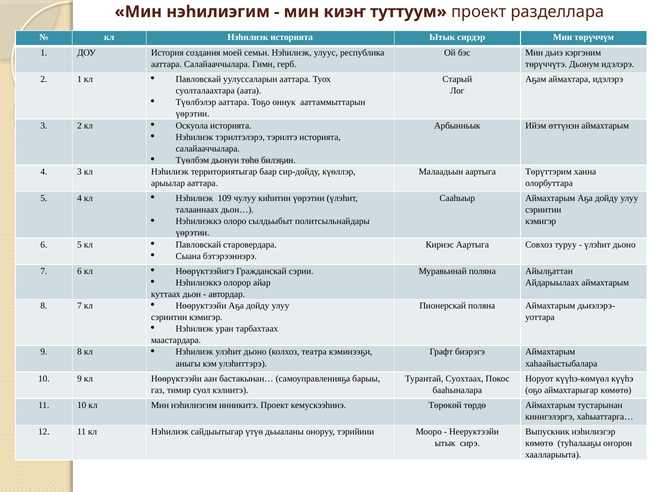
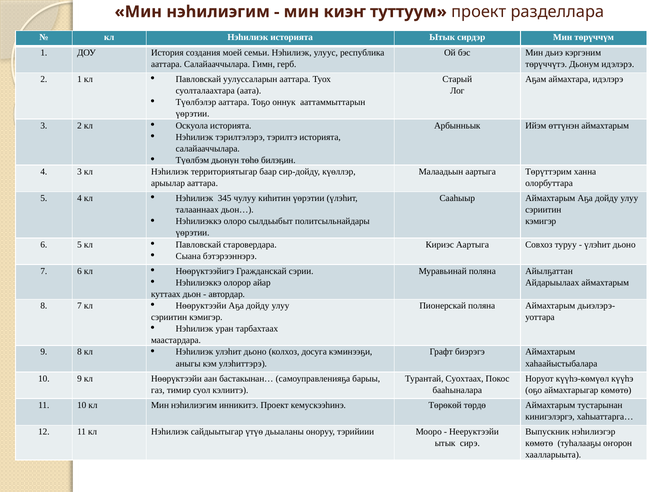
109: 109 -> 345 (225, 199)
театра: театра -> досуга (314, 353)
